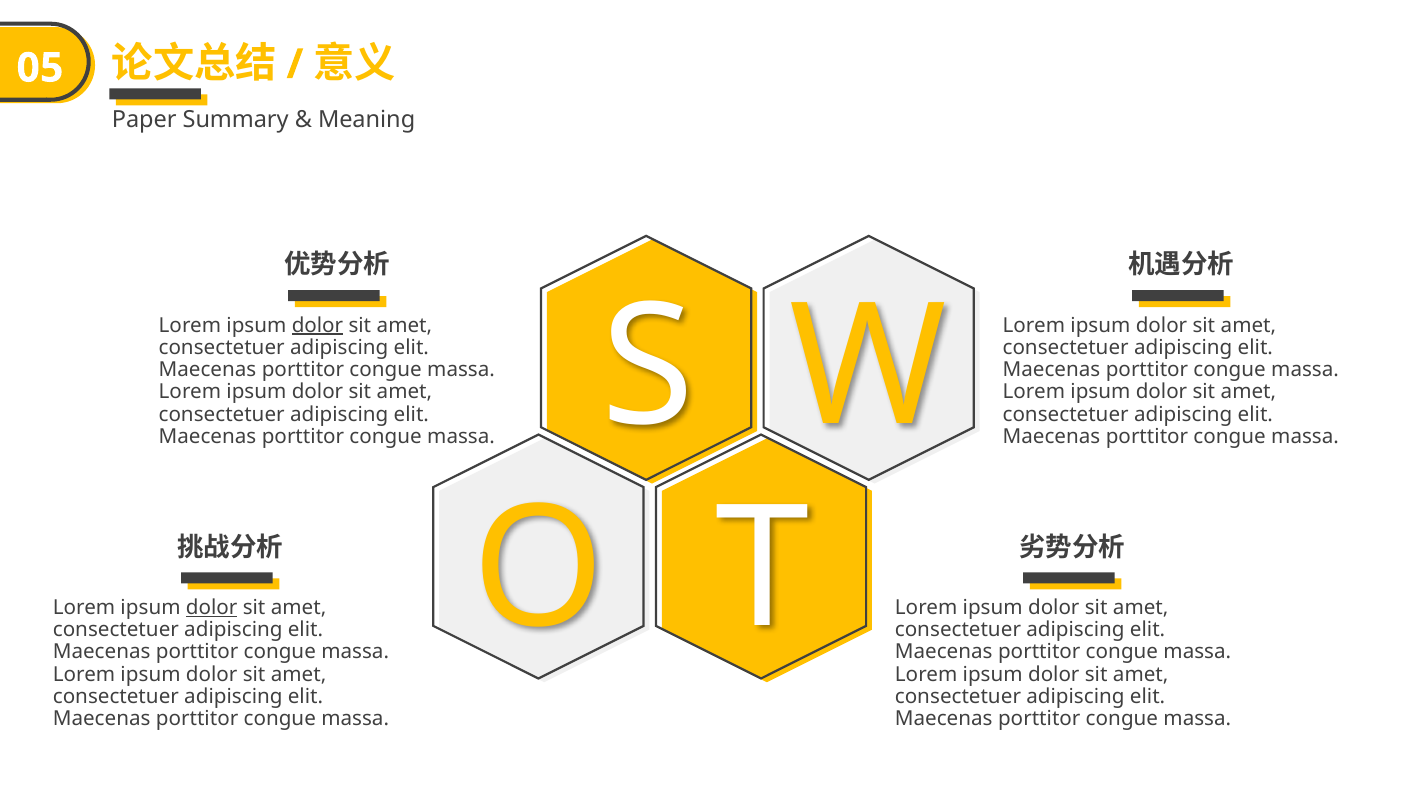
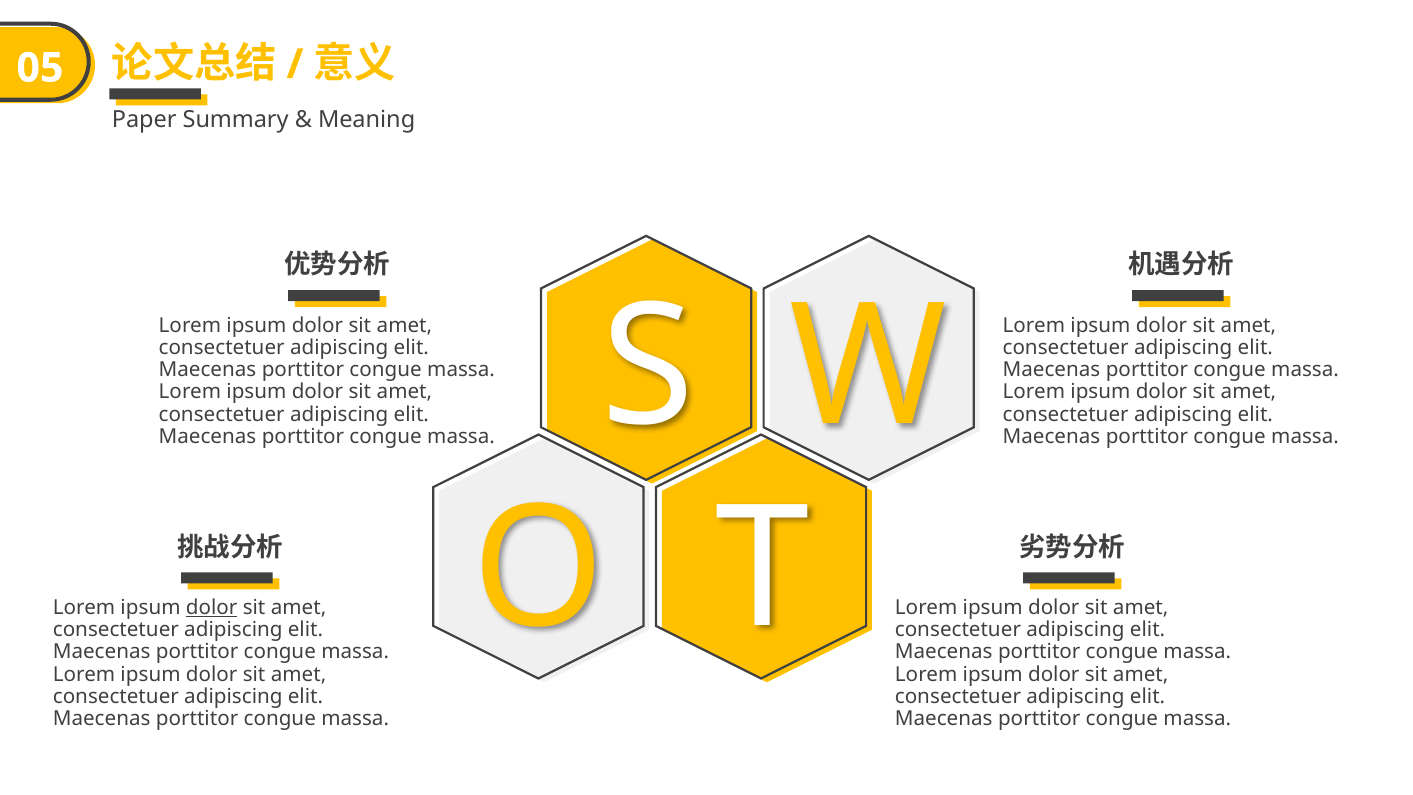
dolor underline: present -> none (317, 325)
